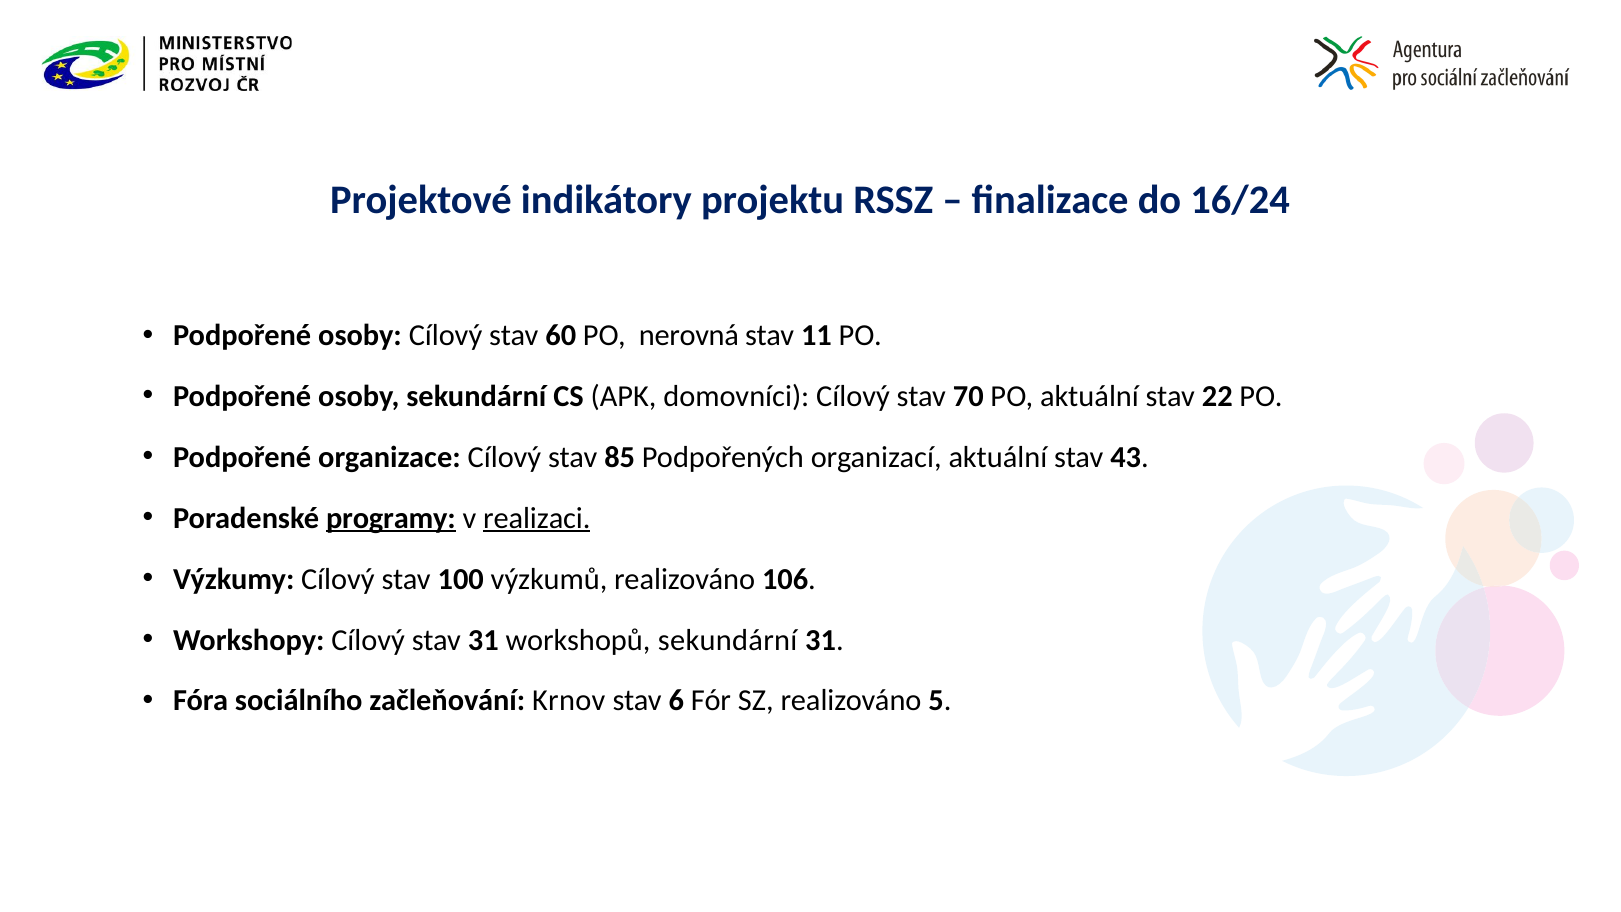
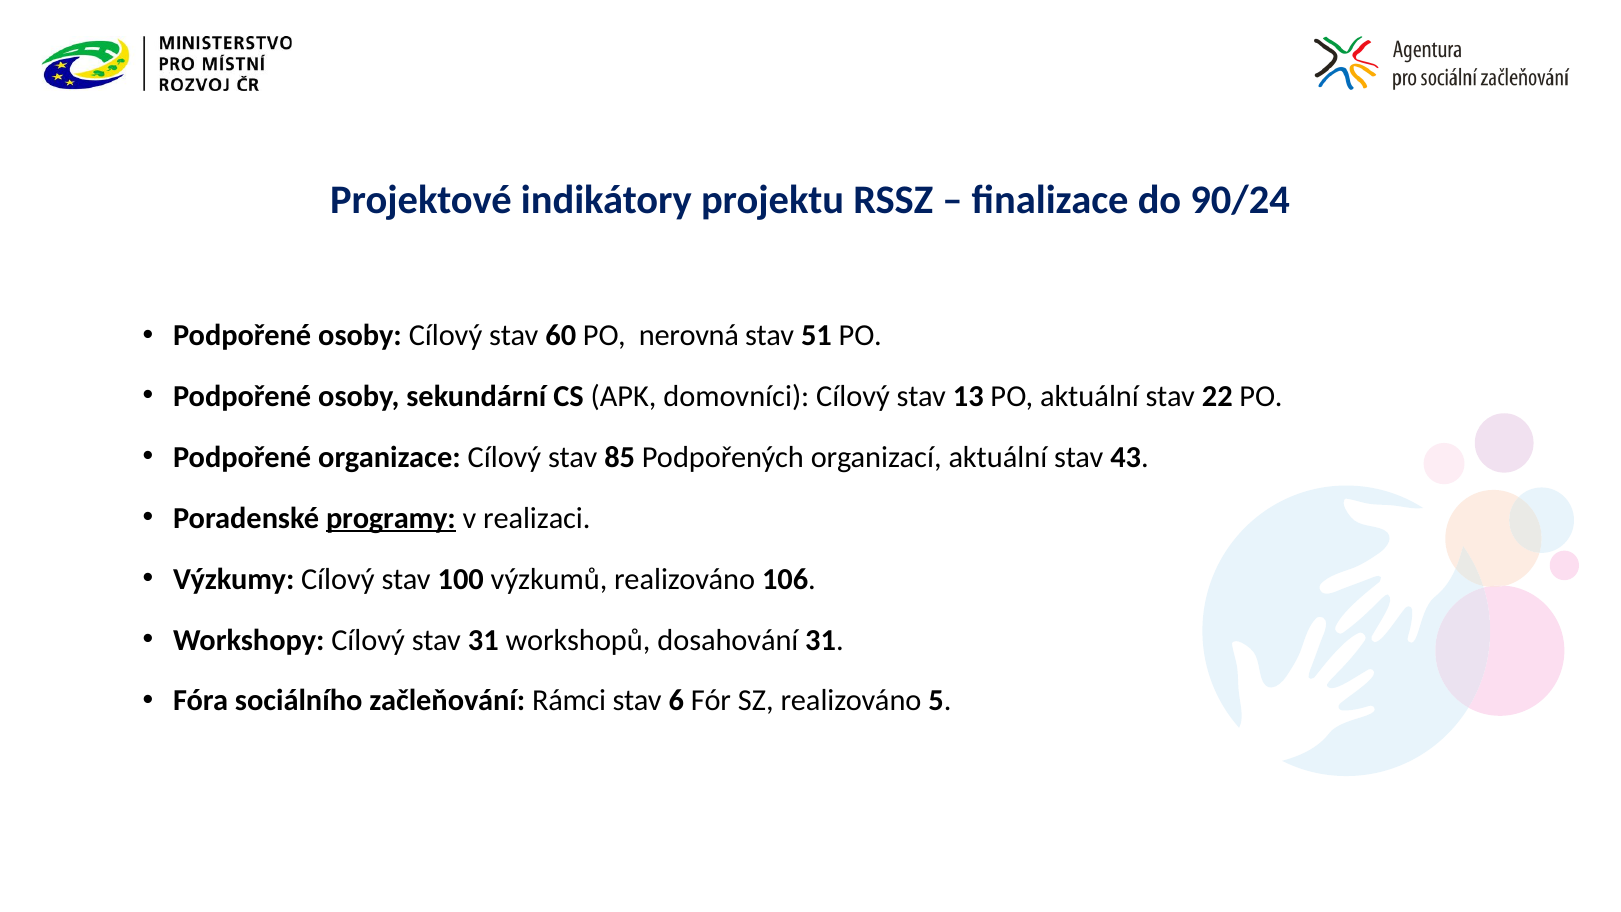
16/24: 16/24 -> 90/24 (1240, 201)
11: 11 -> 51 (816, 336)
70: 70 -> 13 (968, 396)
realizaci underline: present -> none (537, 518)
workshopů sekundární: sekundární -> dosahování (728, 640)
Krnov: Krnov -> Rámci (569, 701)
